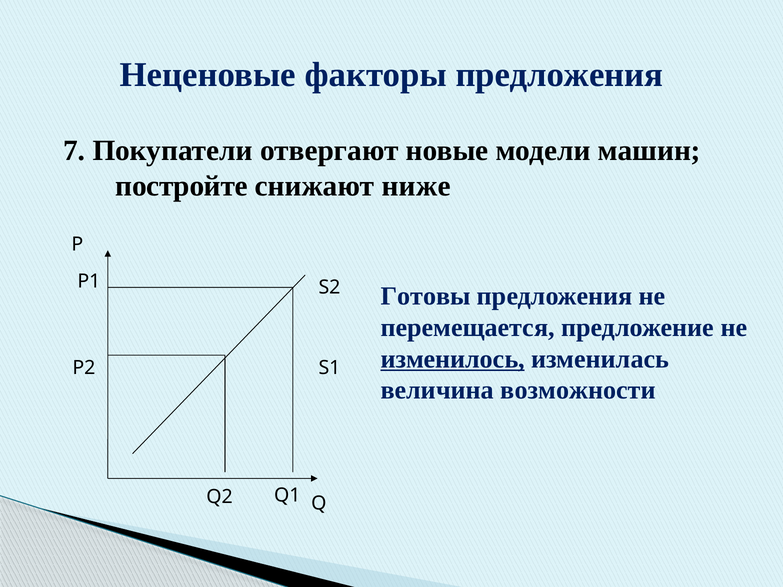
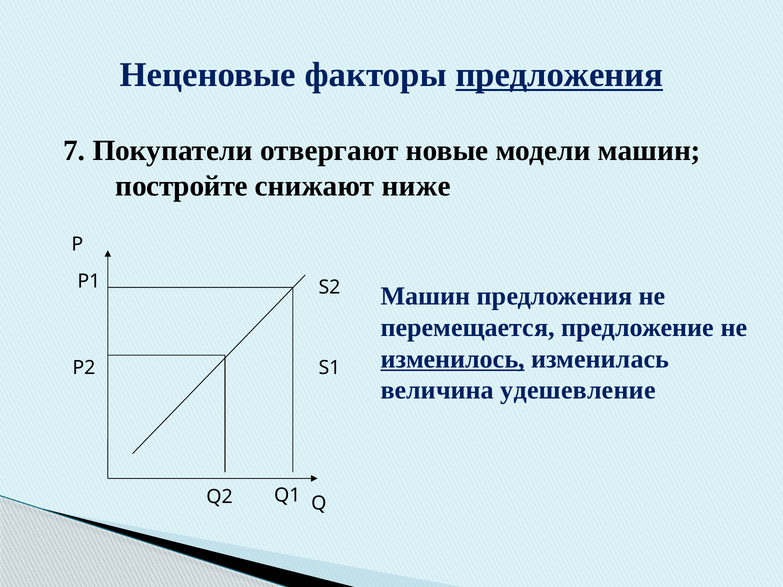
предложения underline: none -> present (559, 75)
Готовы: Готовы -> Машин (426, 296)
возможности: возможности -> удешевление (578, 390)
